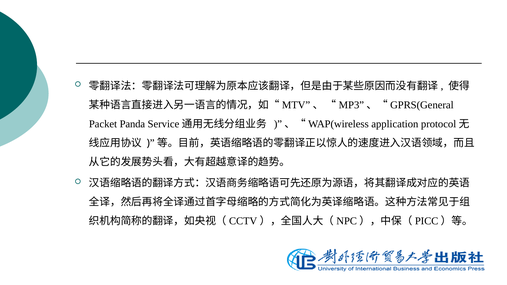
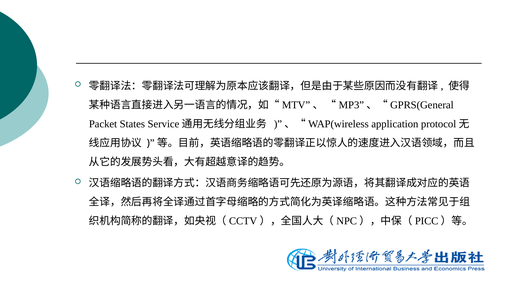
Panda: Panda -> States (132, 124)
